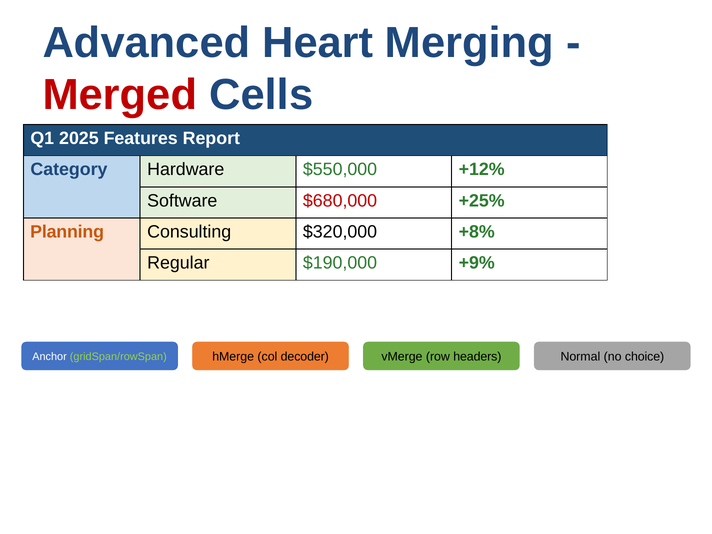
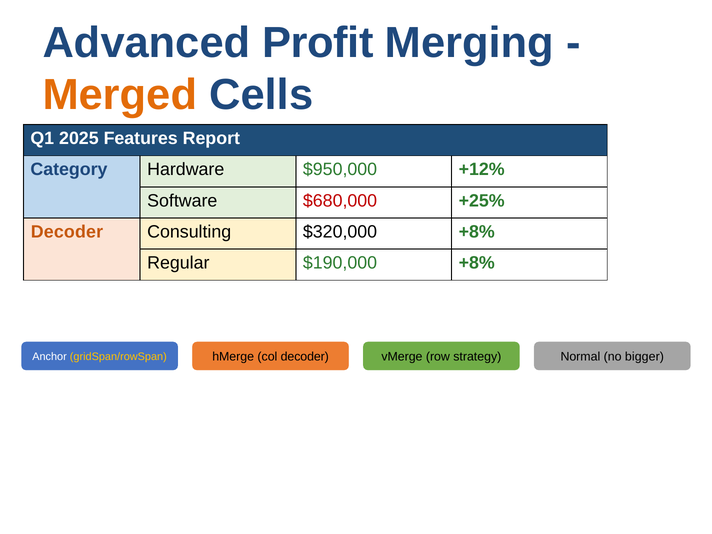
Heart: Heart -> Profit (318, 43)
Merged colour: red -> orange (120, 95)
$550,000: $550,000 -> $950,000 (340, 170)
Planning: Planning -> Decoder (67, 232)
$190,000 +9%: +9% -> +8% (477, 263)
gridSpan/rowSpan colour: light green -> yellow (118, 357)
headers: headers -> strategy (477, 357)
choice: choice -> bigger (644, 357)
